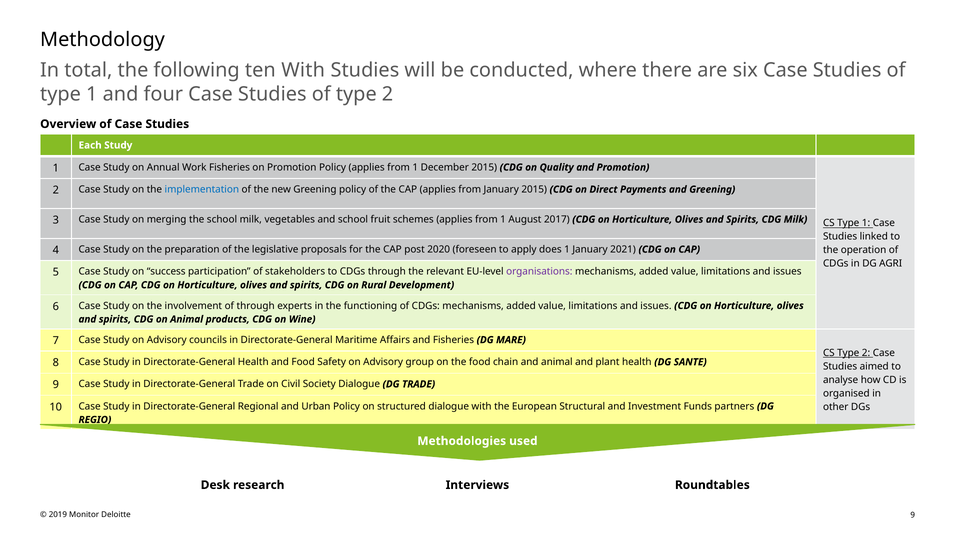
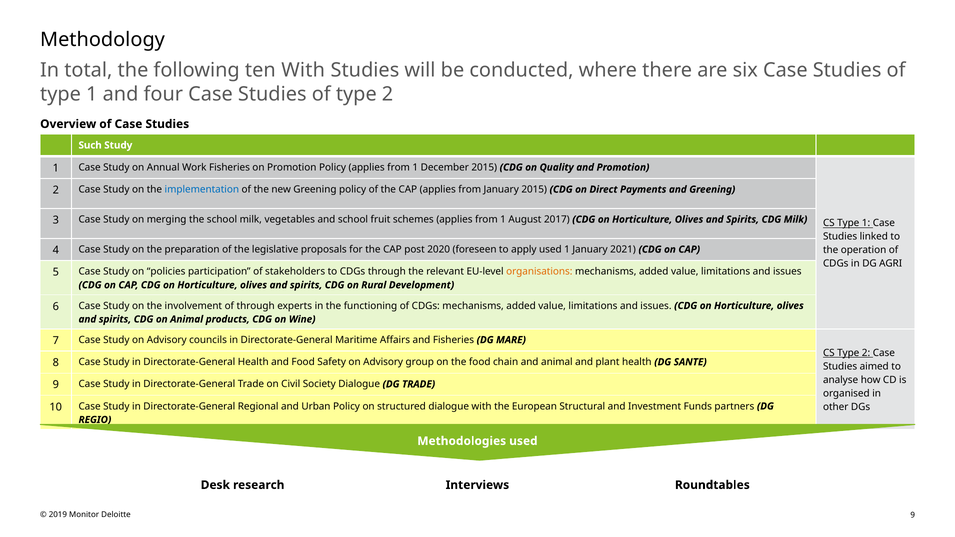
Each: Each -> Such (90, 145)
apply does: does -> used (550, 250)
success: success -> policies (166, 272)
organisations colour: purple -> orange (539, 272)
